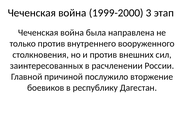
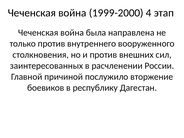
3: 3 -> 4 (149, 13)
